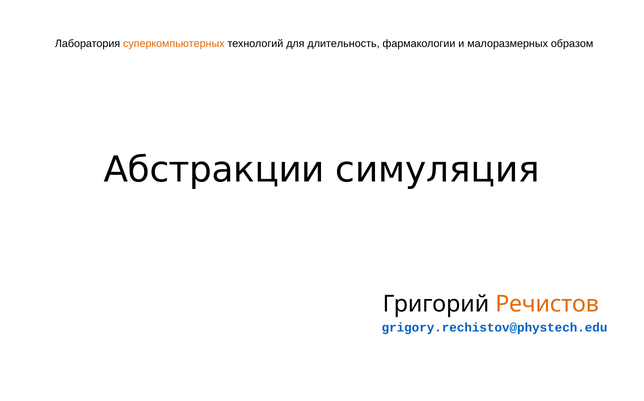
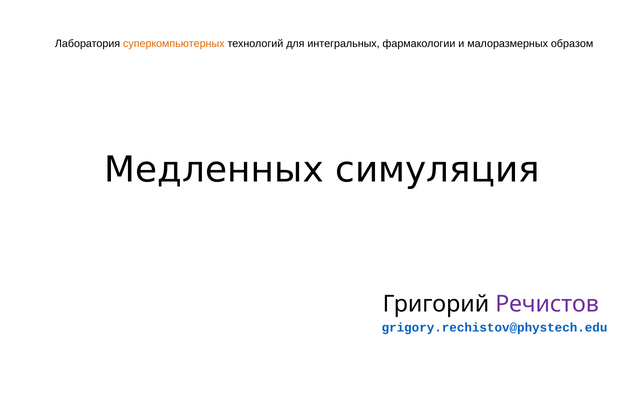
длительность: длительность -> интегральных (344, 44)
Абстракции: Абстракции -> Медленных (214, 170)
Речистов colour: orange -> purple (547, 304)
